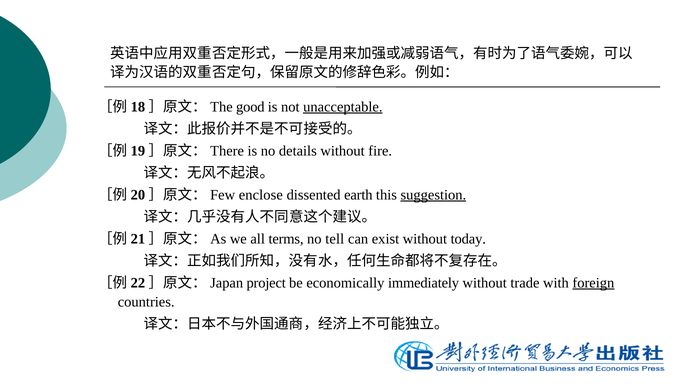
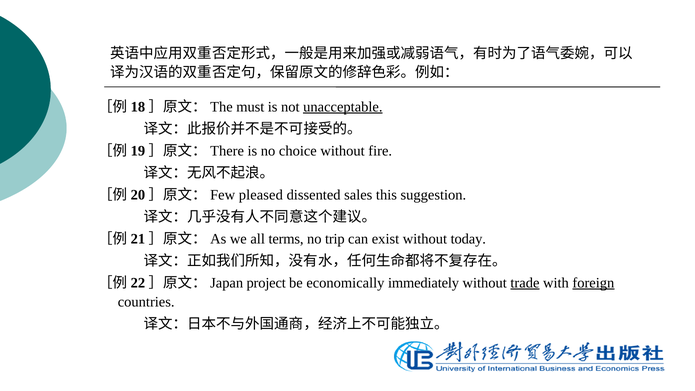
good: good -> must (250, 107)
details: details -> choice (298, 151)
enclose: enclose -> pleased (261, 195)
earth: earth -> sales (358, 195)
suggestion underline: present -> none (433, 195)
tell: tell -> trip (335, 239)
trade underline: none -> present (525, 283)
